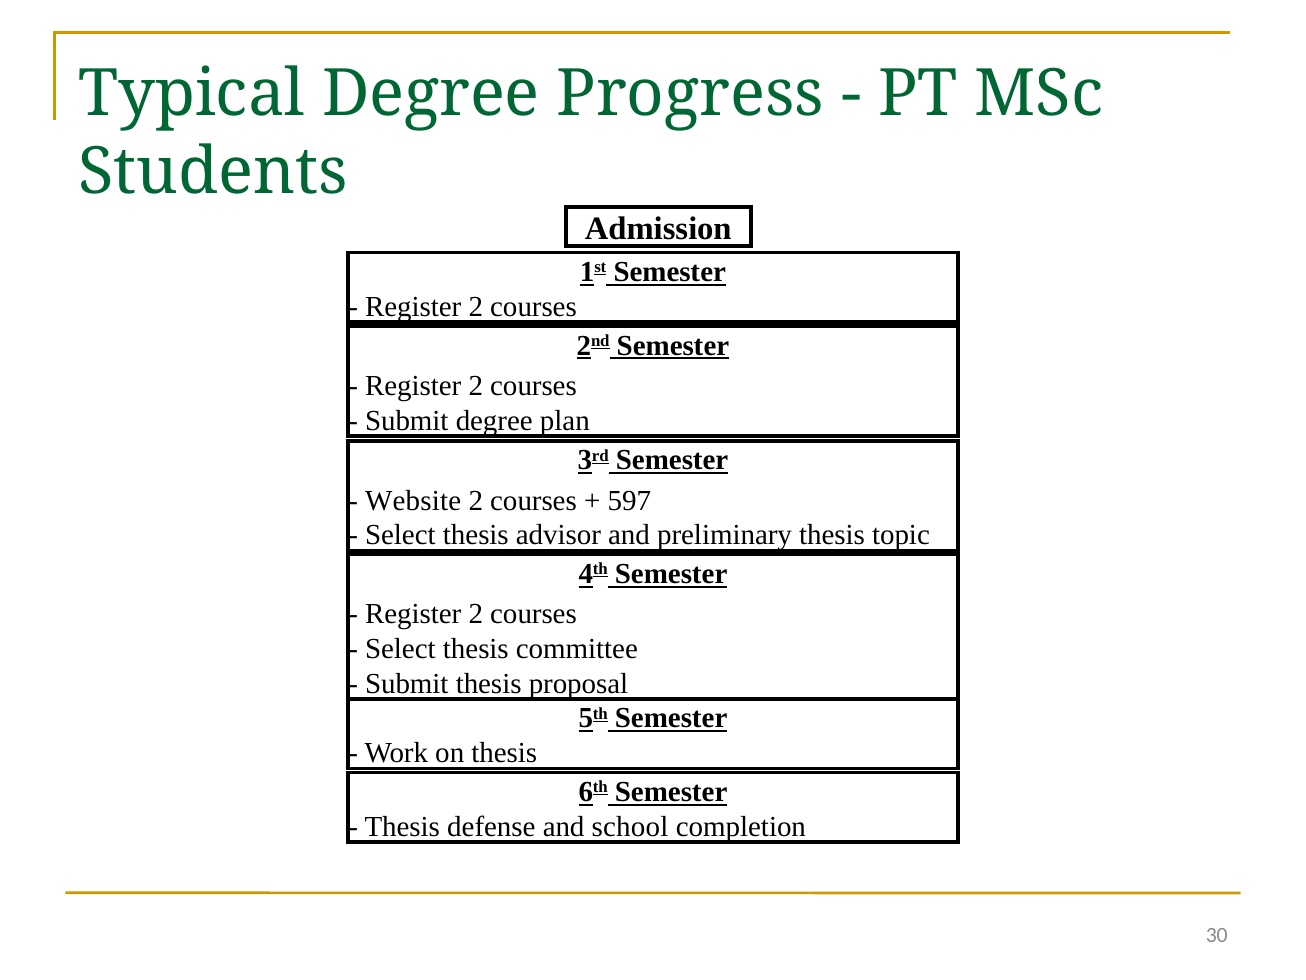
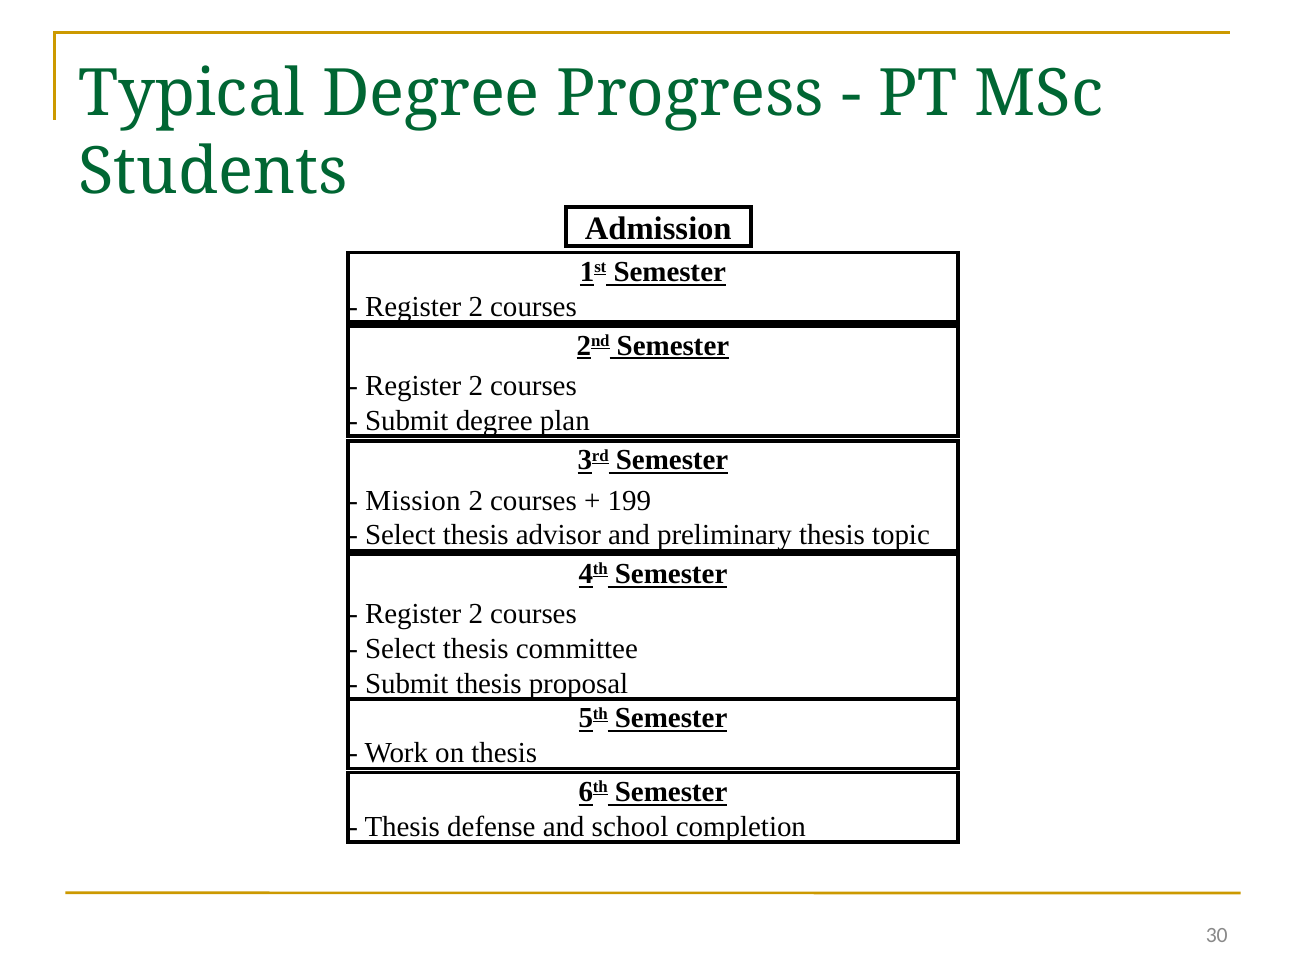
Website: Website -> Mission (413, 500)
597: 597 -> 199 (629, 500)
